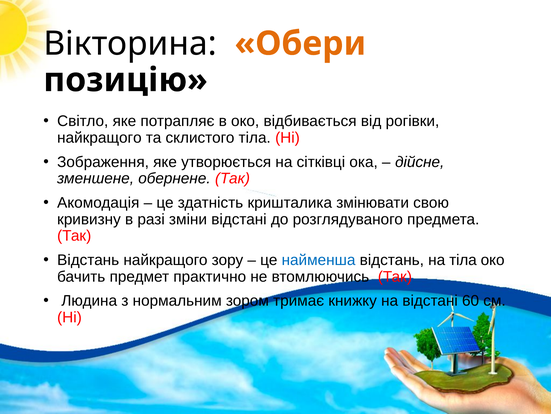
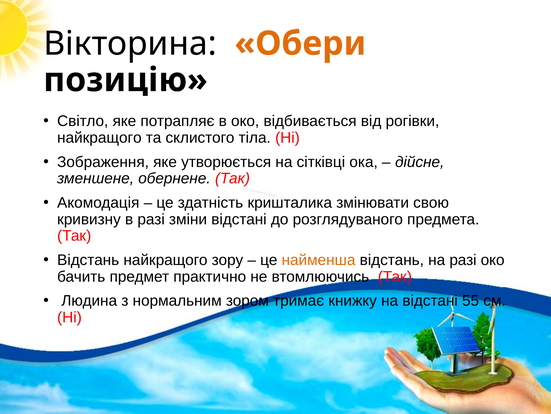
найменша colour: blue -> orange (319, 260)
на тіла: тіла -> разі (463, 260)
60: 60 -> 55 (471, 300)
